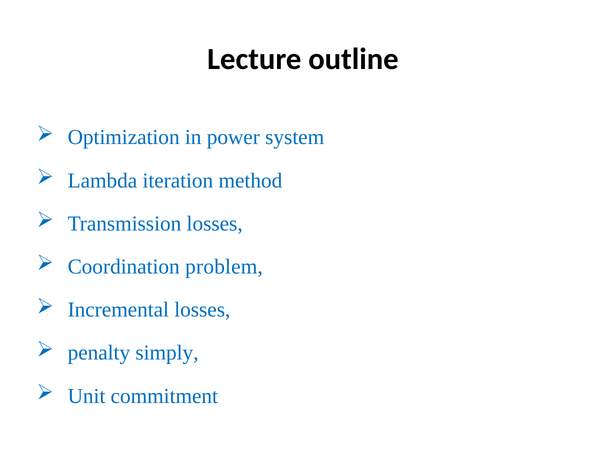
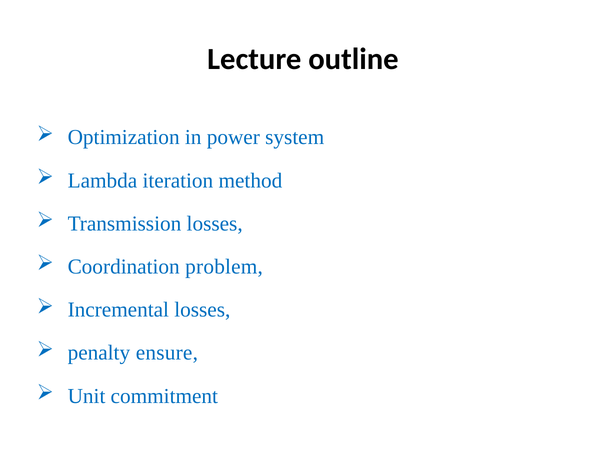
simply: simply -> ensure (167, 353)
